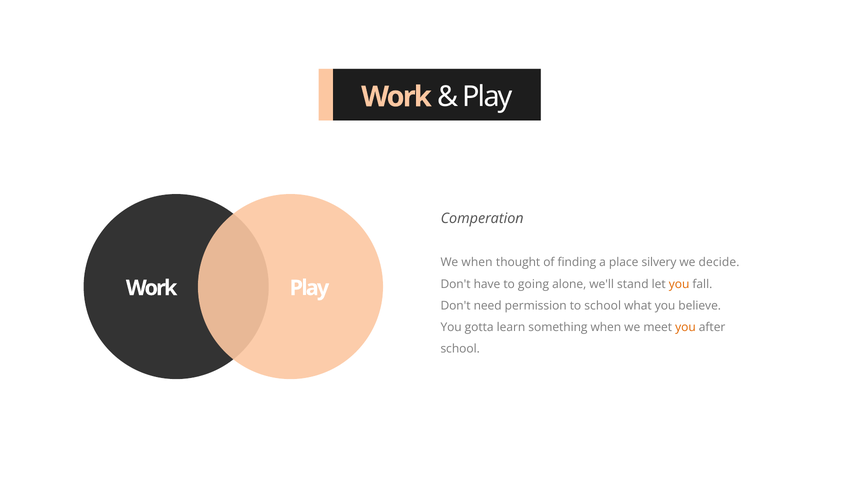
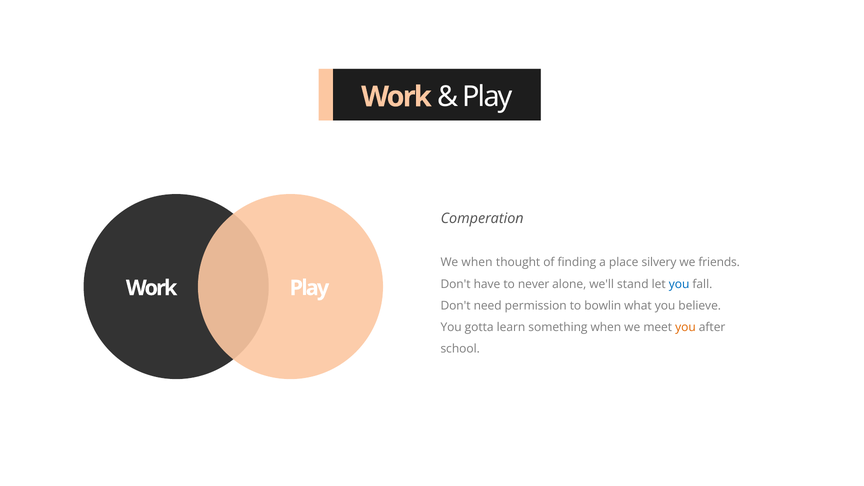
decide: decide -> friends (719, 262)
going: going -> never (534, 284)
you colour: orange -> blue (679, 284)
to school: school -> bowlin (603, 306)
